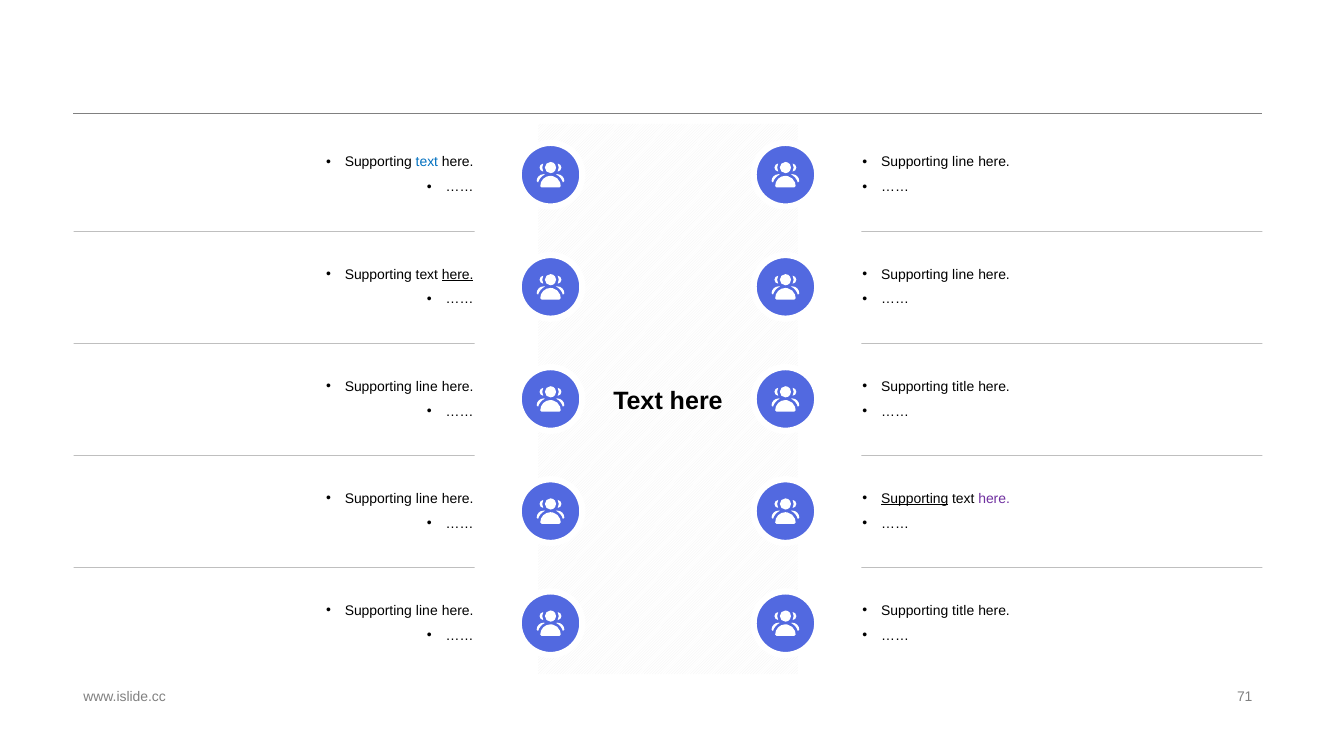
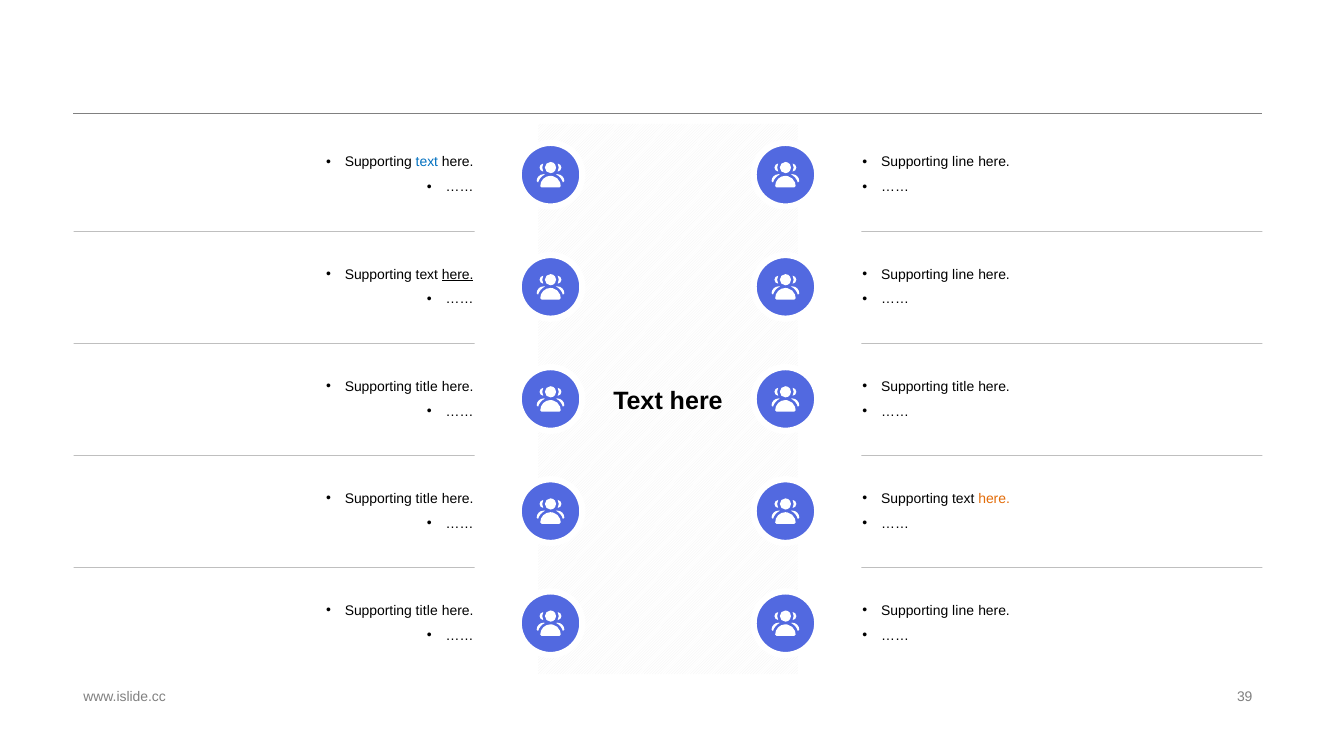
line: line -> title (427, 386)
line: line -> title (427, 498)
Supporting underline: present -> none (915, 498)
here colour: purple -> orange (994, 498)
line: line -> title (427, 610)
title: title -> line (963, 610)
71: 71 -> 39 (1245, 696)
